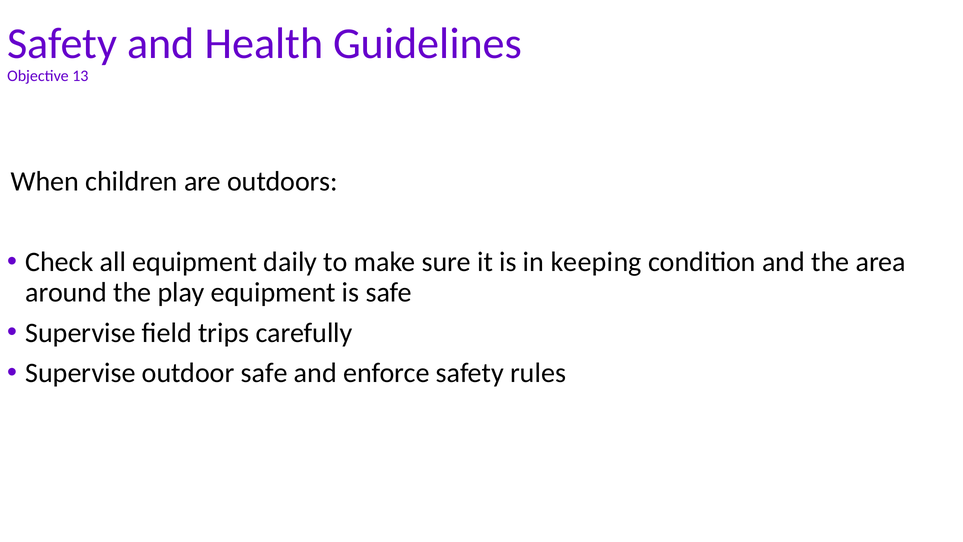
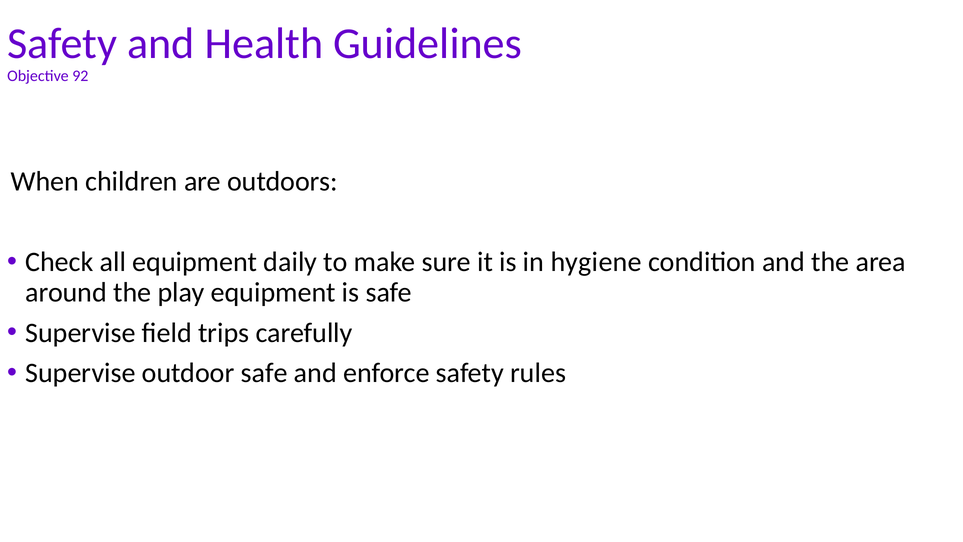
13: 13 -> 92 (80, 76)
keeping: keeping -> hygiene (596, 262)
